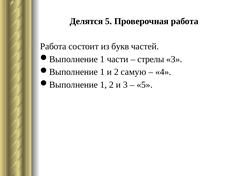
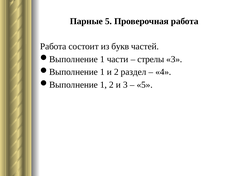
Делятся: Делятся -> Парные (86, 21)
самую: самую -> раздел (134, 72)
